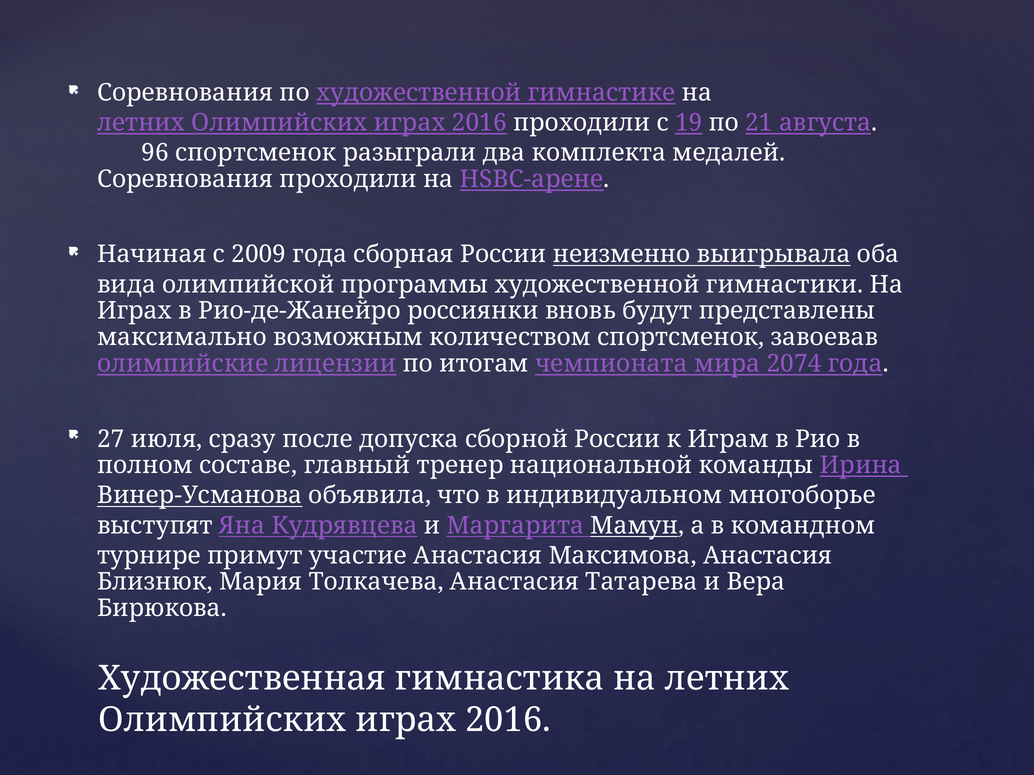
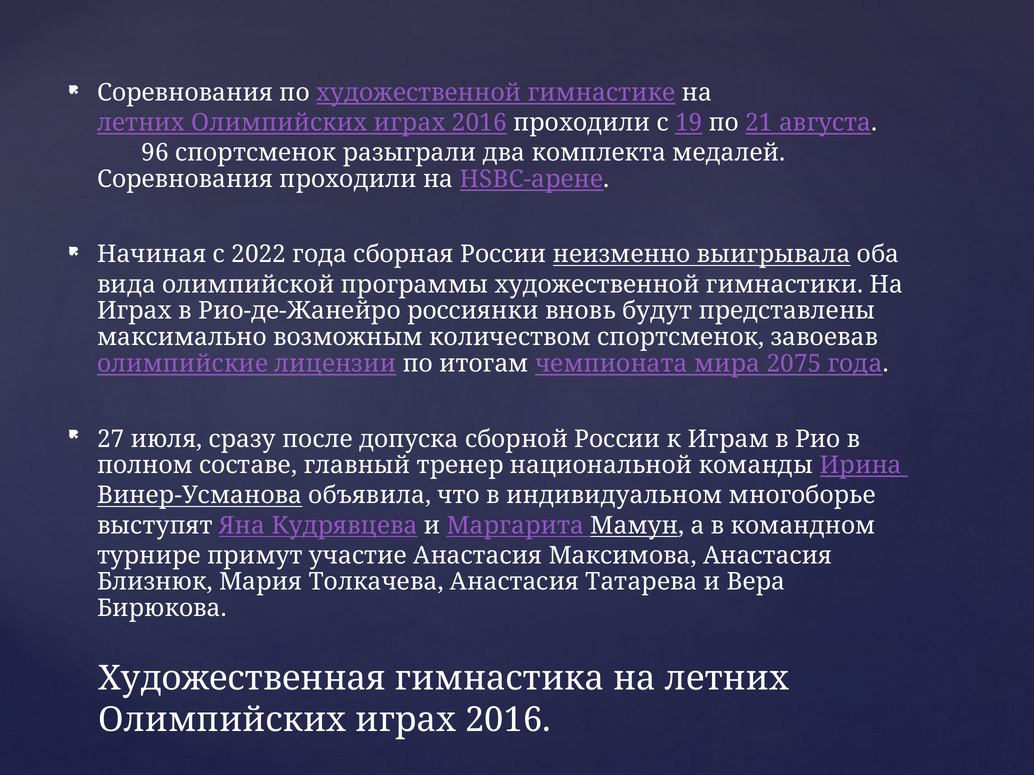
2009: 2009 -> 2022 (259, 255)
2074: 2074 -> 2075 (794, 364)
